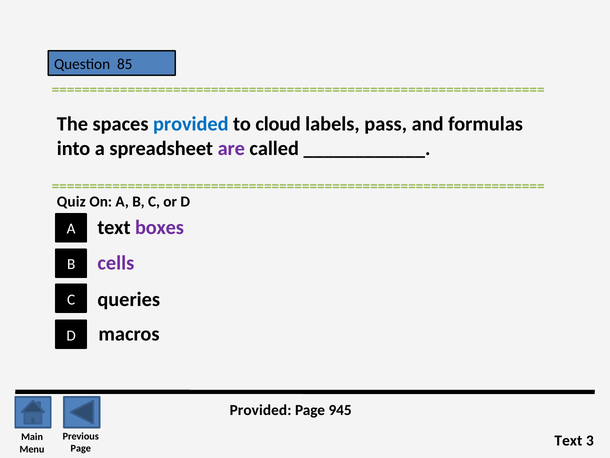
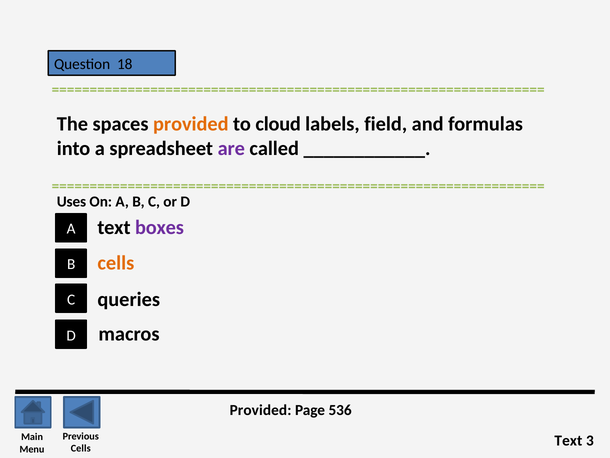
85: 85 -> 18 (125, 64)
provided colour: blue -> orange (191, 124)
pass: pass -> field (386, 124)
Quiz: Quiz -> Uses (71, 201)
cells colour: purple -> orange (116, 263)
945: 945 -> 536 (340, 410)
Page: Page -> Cells (81, 448)
